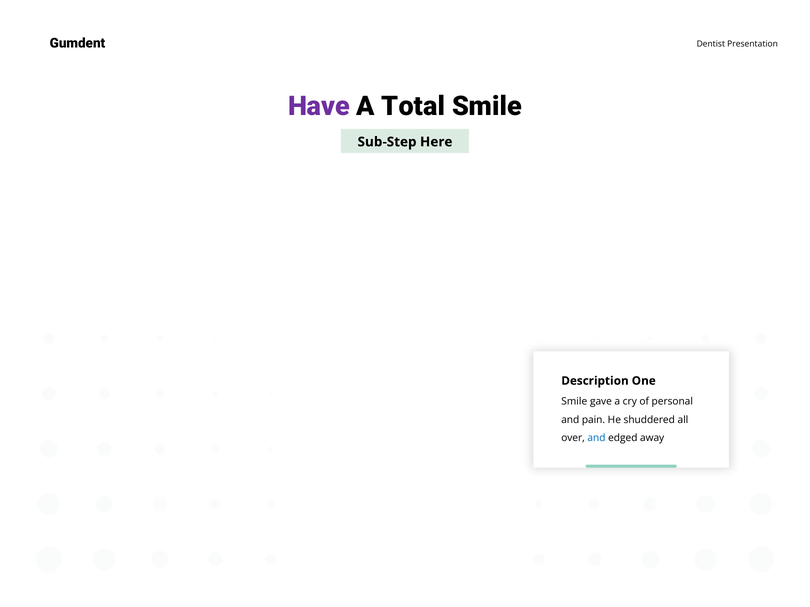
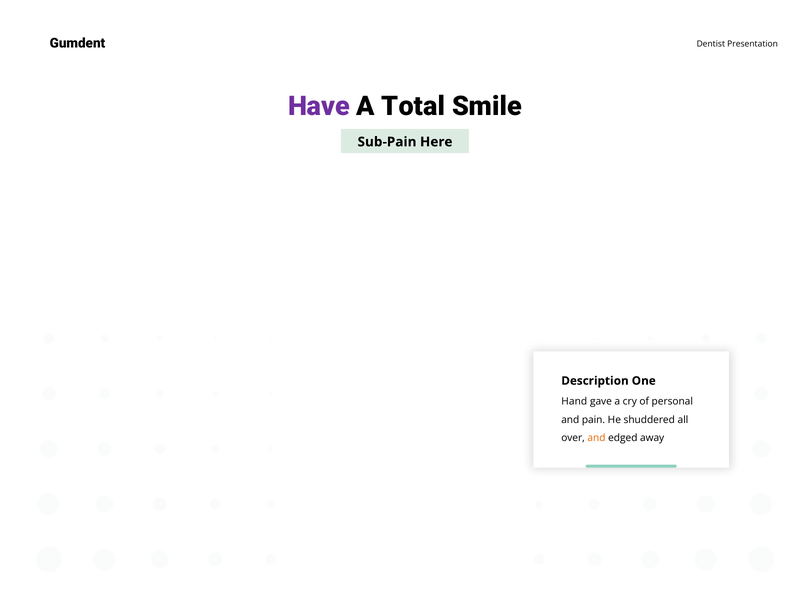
Sub-Step: Sub-Step -> Sub-Pain (387, 142)
Smile: Smile -> Hand (574, 402)
and colour: blue -> orange (596, 438)
